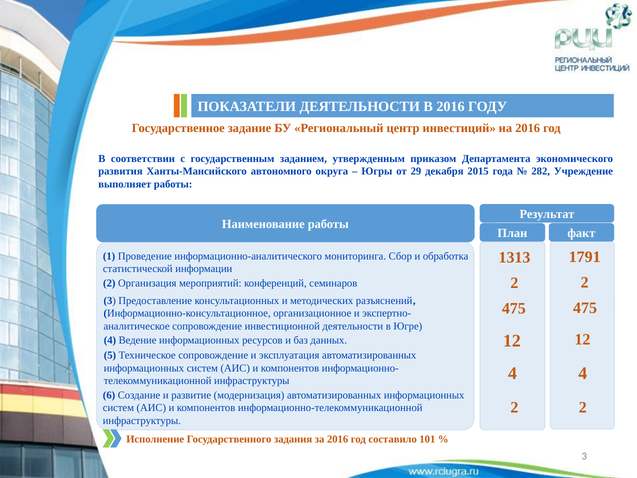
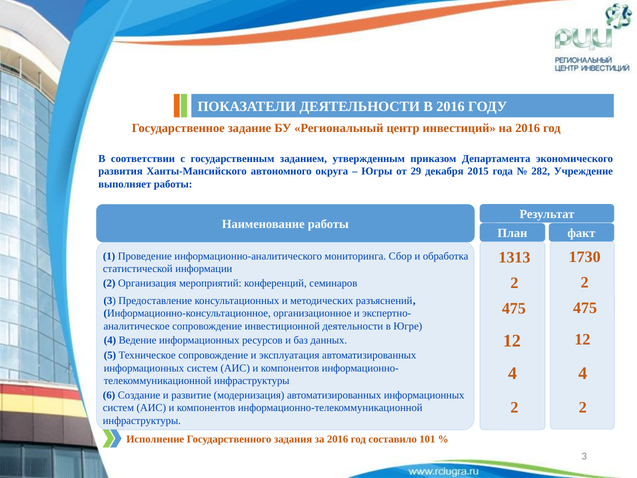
1791: 1791 -> 1730 (585, 257)
